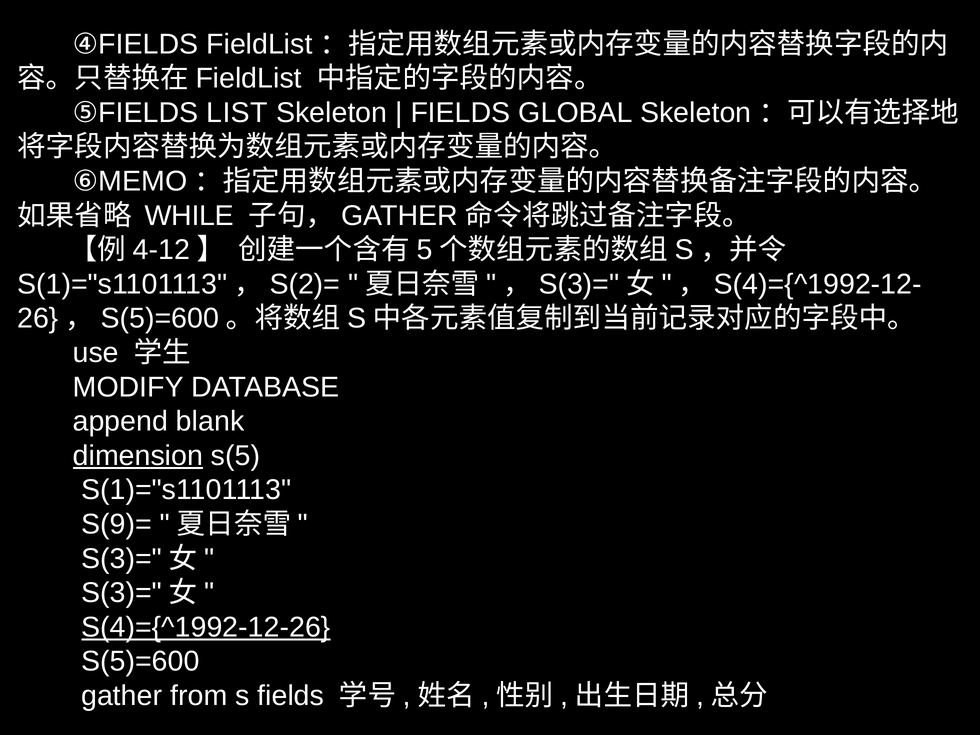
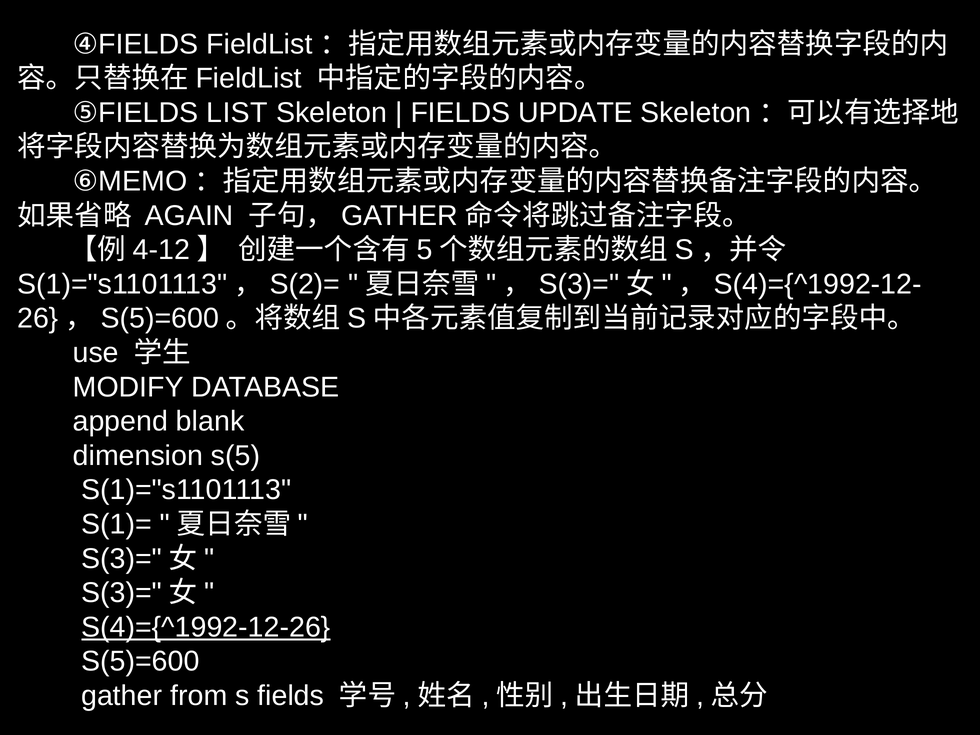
GLOBAL: GLOBAL -> UPDATE (576, 113)
WHILE: WHILE -> AGAIN (189, 216)
dimension underline: present -> none (138, 456)
S(9)=: S(9)= -> S(1)= (117, 524)
